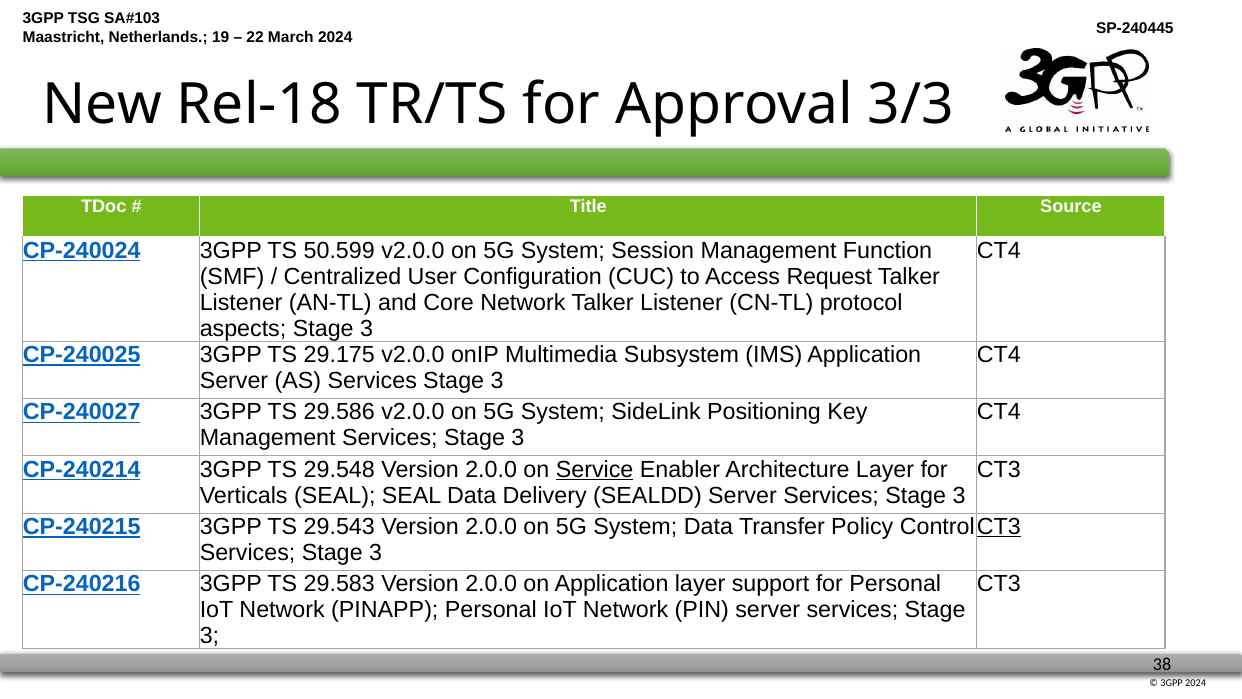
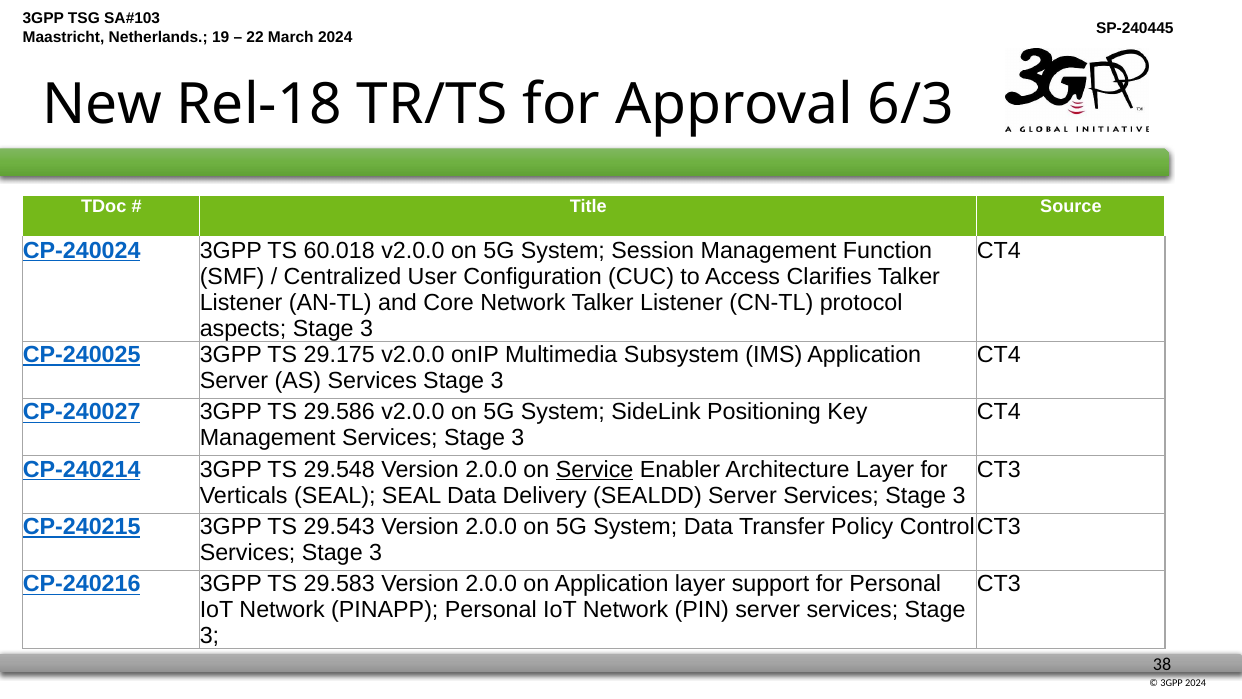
3/3: 3/3 -> 6/3 (911, 104)
50.599: 50.599 -> 60.018 (339, 250)
Request: Request -> Clarifies (829, 276)
CT3 underline: present -> none (999, 526)
